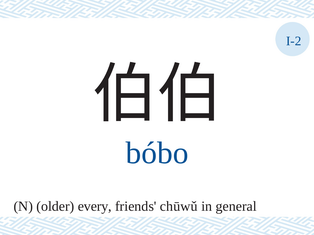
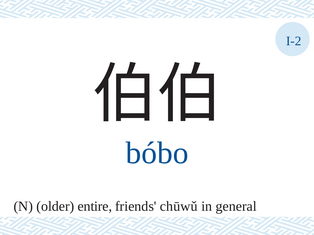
every: every -> entire (95, 207)
